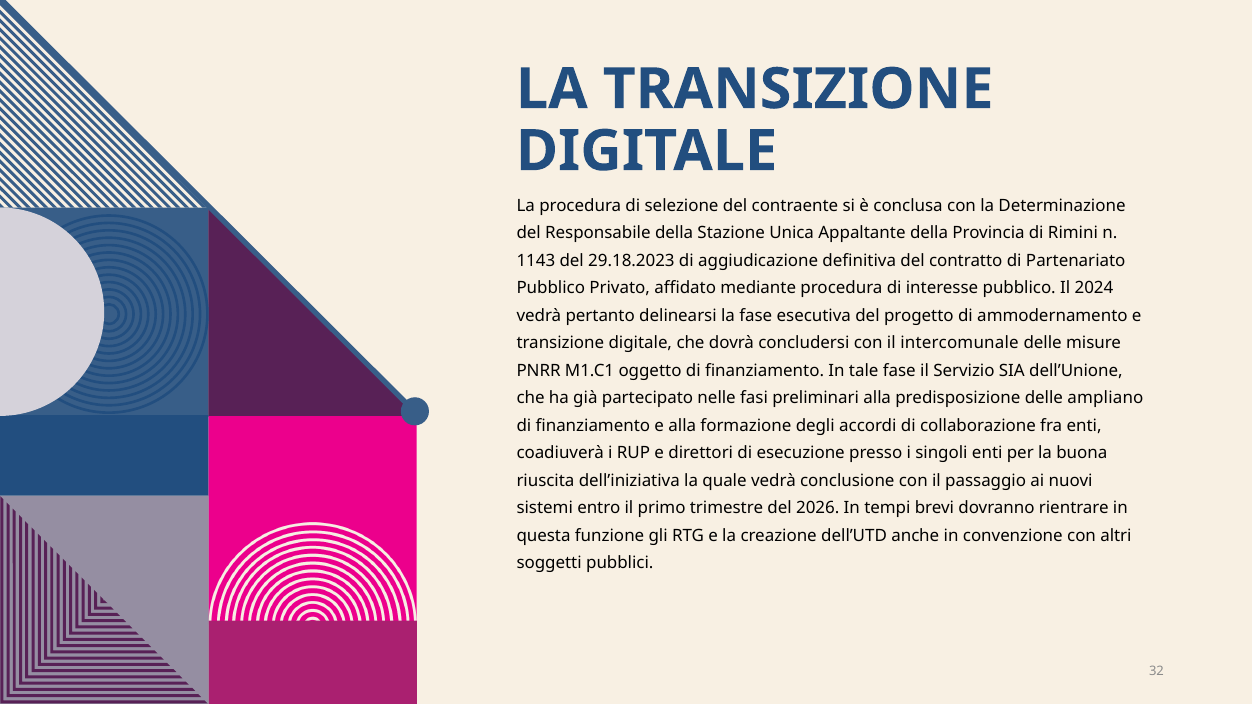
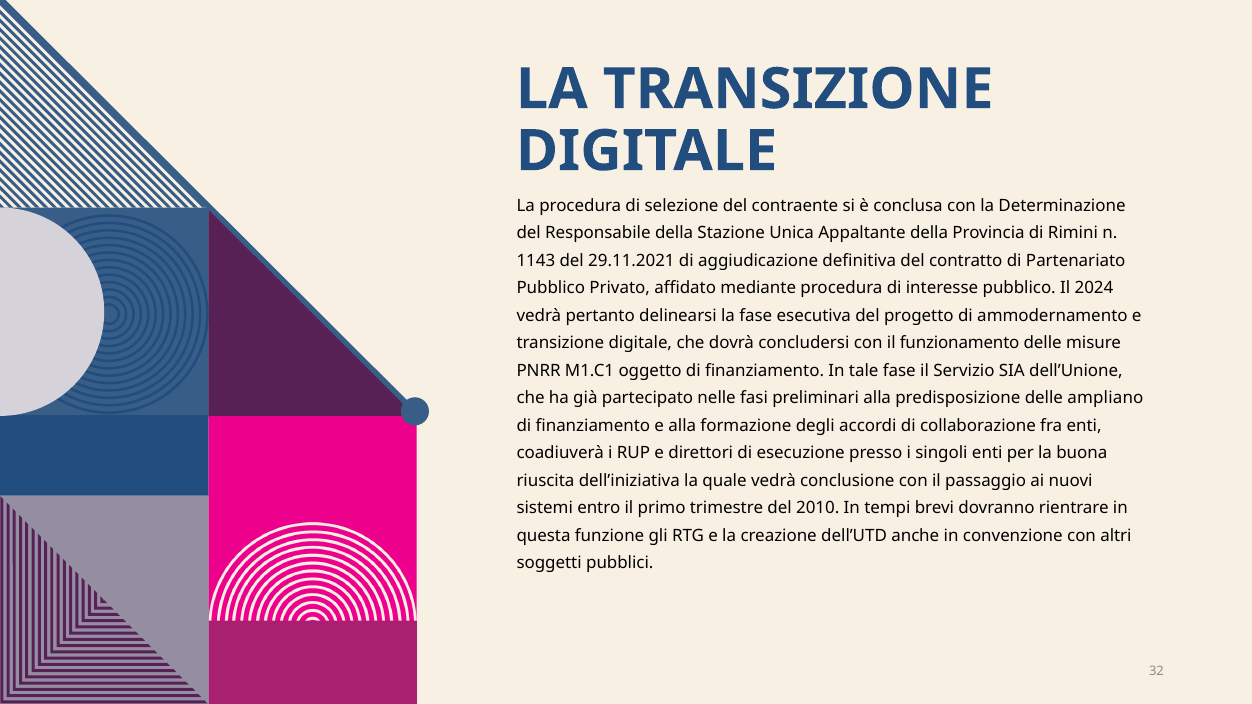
29.18.2023: 29.18.2023 -> 29.11.2021 (631, 261)
intercomunale: intercomunale -> funzionamento (960, 343)
2026: 2026 -> 2010 (818, 508)
